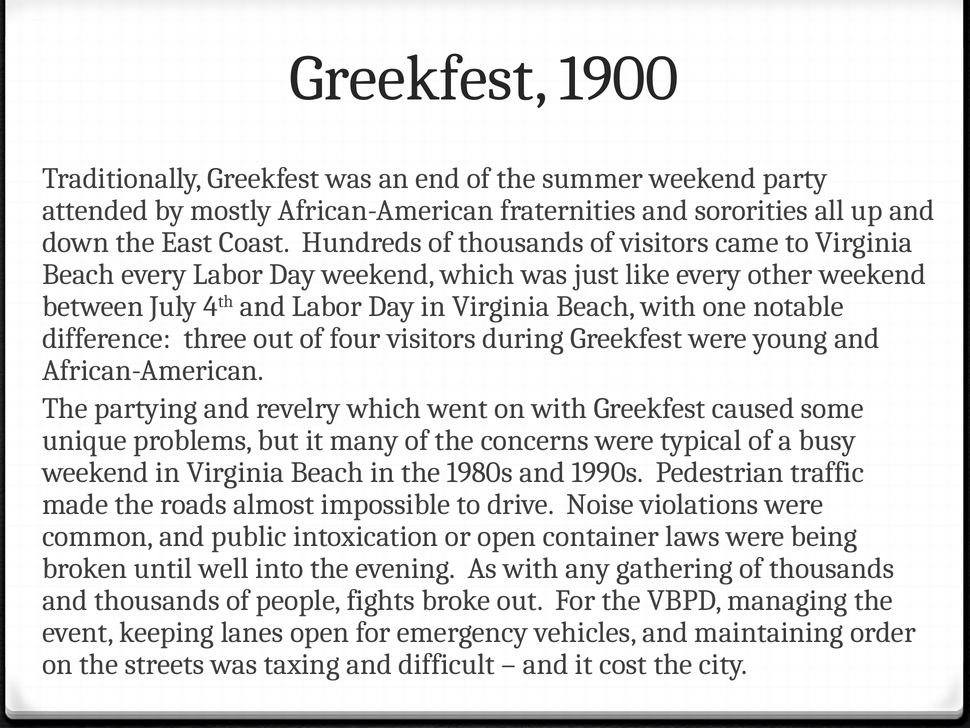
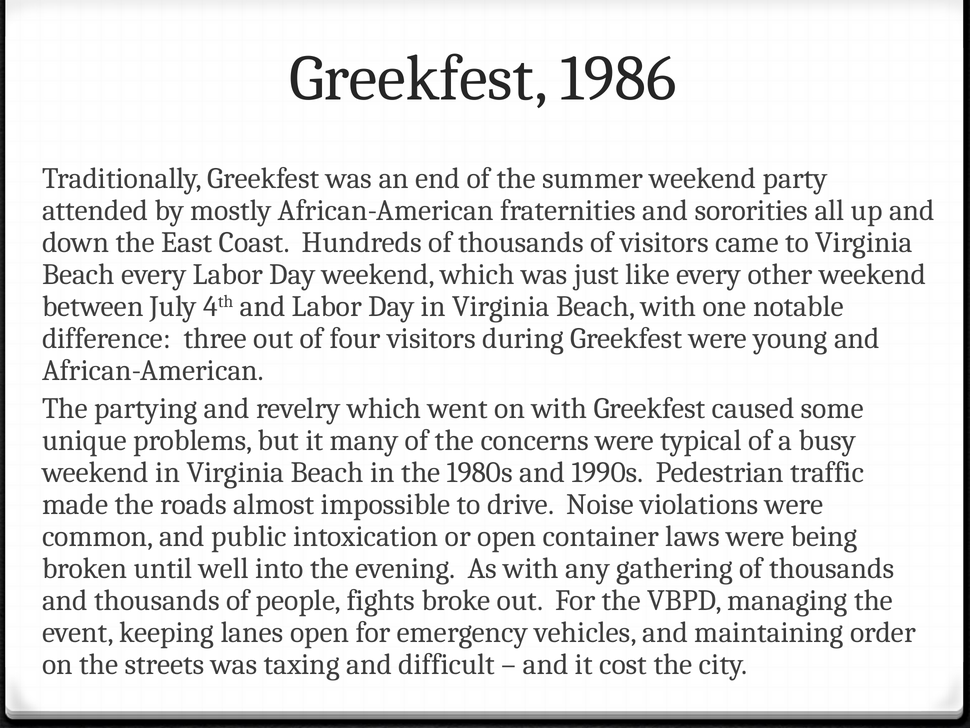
1900: 1900 -> 1986 (618, 78)
